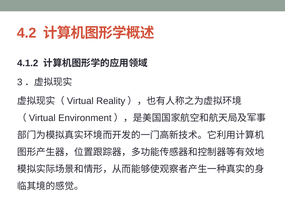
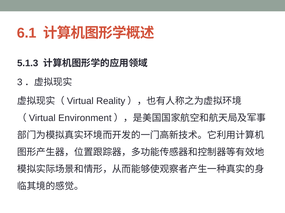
4.2: 4.2 -> 6.1 (27, 33)
4.1.2: 4.1.2 -> 5.1.3 (28, 63)
